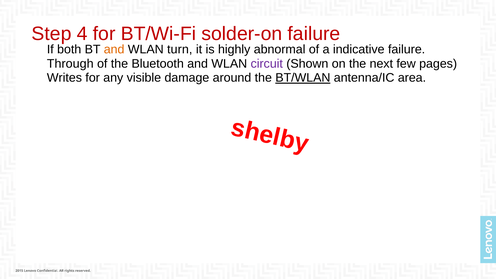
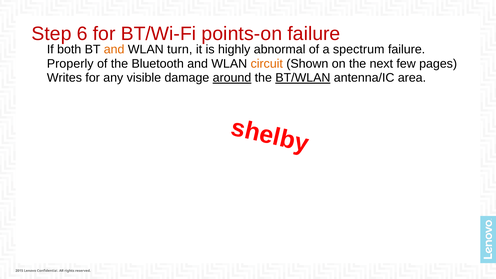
4: 4 -> 6 (82, 34)
solder-on: solder-on -> points-on (242, 34)
indicative: indicative -> spectrum (359, 49)
Through: Through -> Properly (70, 64)
circuit colour: purple -> orange (267, 64)
around underline: none -> present (232, 78)
